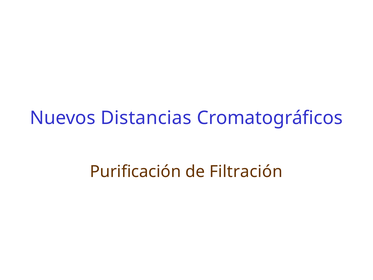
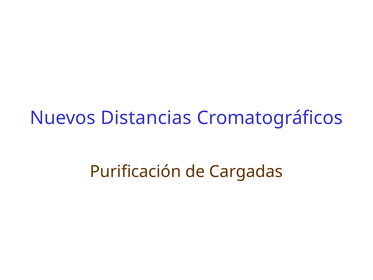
Filtración: Filtración -> Cargadas (246, 171)
